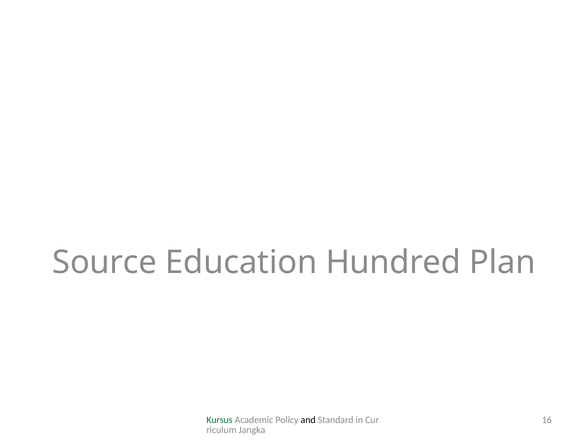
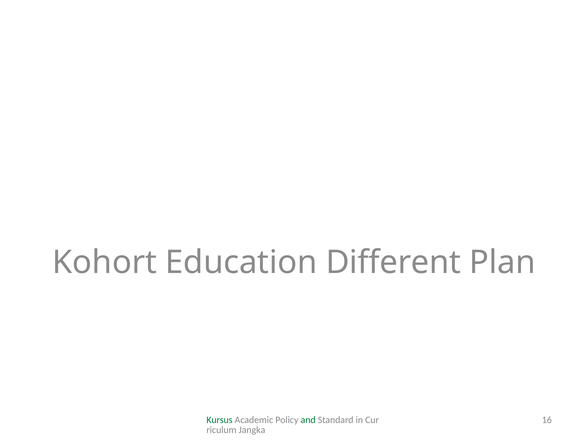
Source: Source -> Kohort (105, 263)
Hundred: Hundred -> Different (393, 263)
and colour: black -> green (308, 420)
